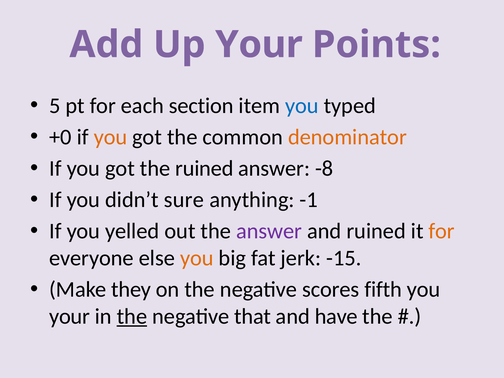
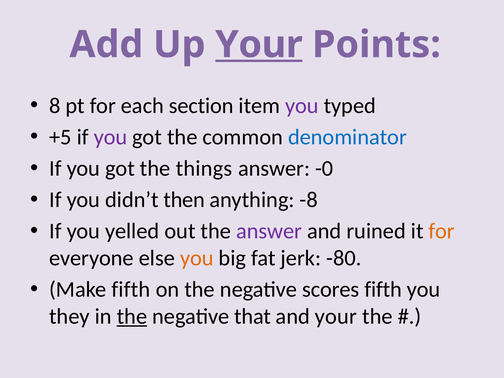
Your underline: none -> present (259, 45)
5: 5 -> 8 (55, 106)
you colour: blue -> purple (302, 106)
+0: +0 -> +5 (60, 137)
you colour: orange -> purple (110, 137)
denominator colour: orange -> blue (347, 137)
the ruined: ruined -> things (204, 168)
-8: -8 -> -0 (324, 168)
sure: sure -> then (184, 200)
-1: -1 -> -8 (309, 200)
-15: -15 -> -80 (344, 258)
Make they: they -> fifth (131, 289)
your: your -> they (69, 316)
and have: have -> your (336, 316)
